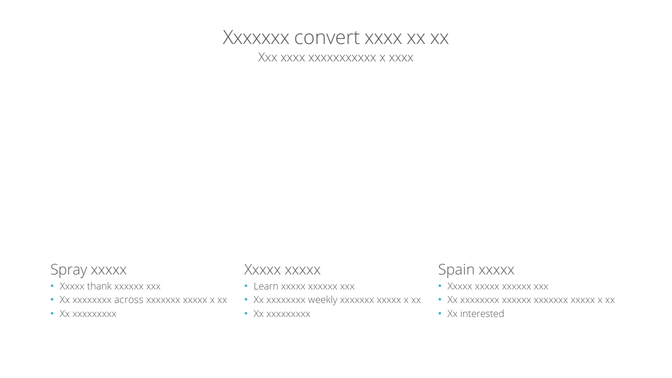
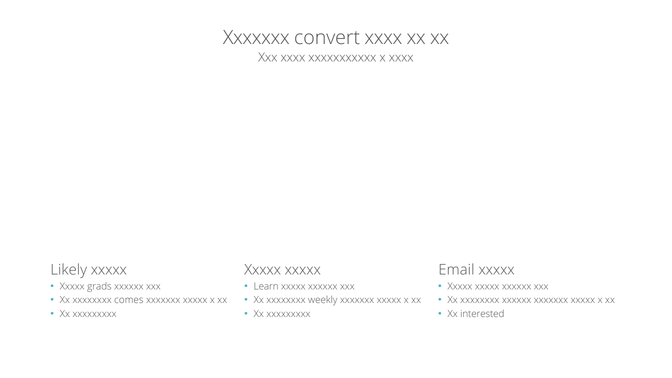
Spray: Spray -> Likely (69, 270)
Spain: Spain -> Email (456, 270)
thank: thank -> grads (99, 286)
across: across -> comes (129, 300)
